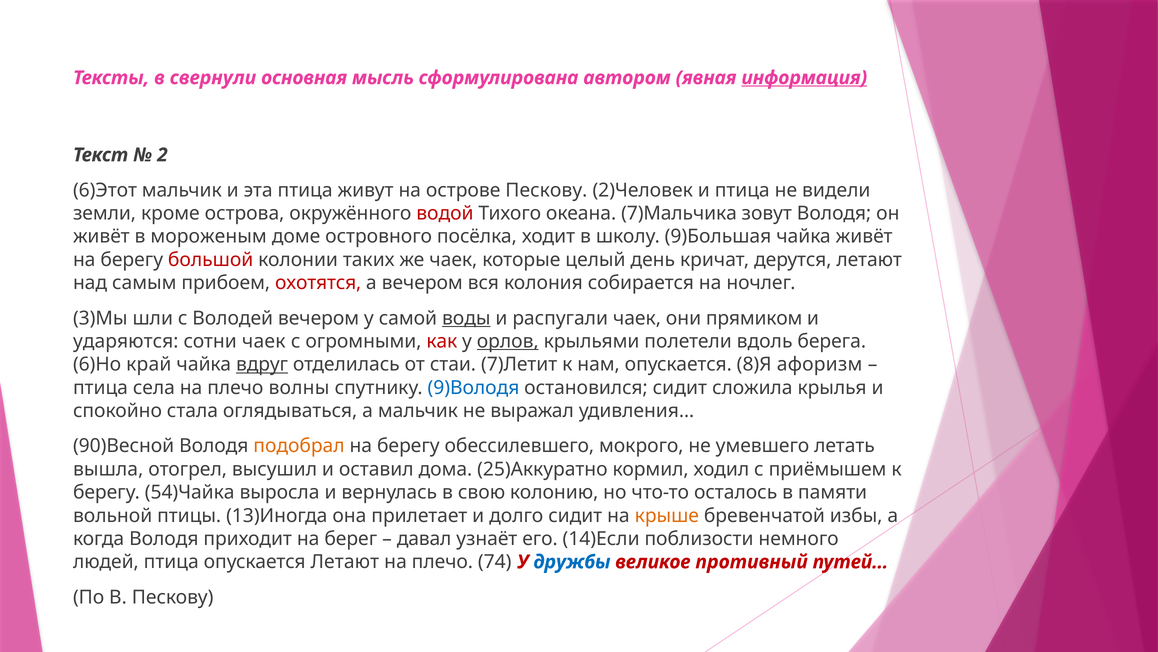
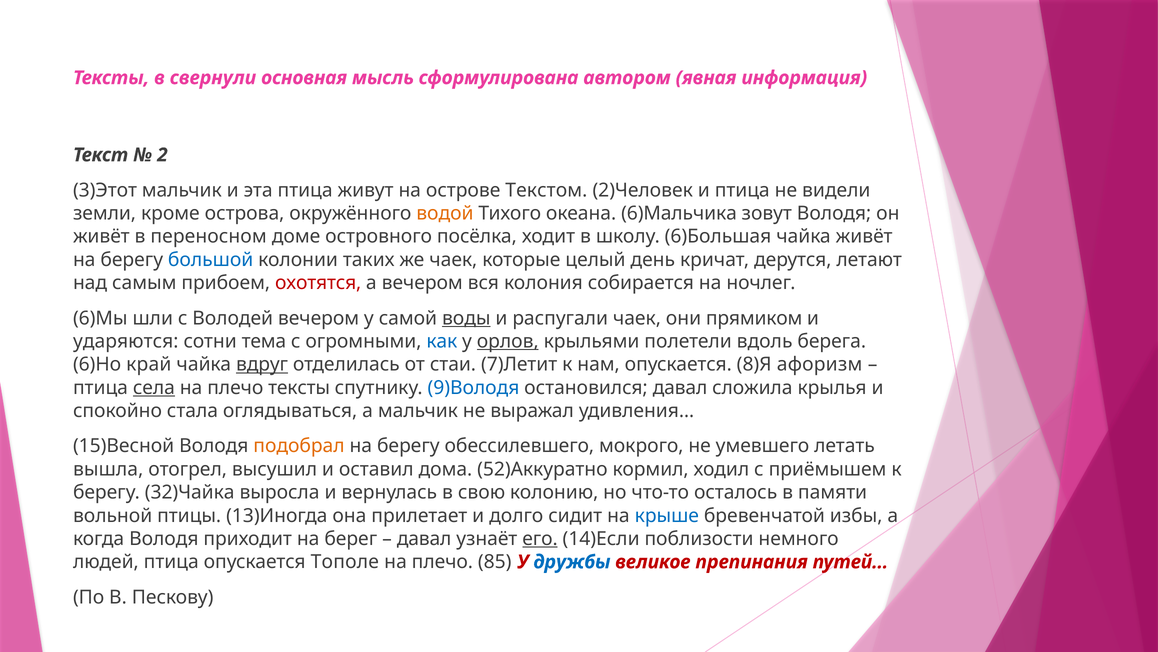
информация underline: present -> none (804, 78)
6)Этот: 6)Этот -> 3)Этот (105, 190)
острове Пескову: Пескову -> Текстом (546, 190)
водой colour: red -> orange (445, 213)
7)Мальчика: 7)Мальчика -> 6)Мальчика (679, 213)
мороженым: мороженым -> переносном (209, 236)
9)Большая: 9)Большая -> 6)Большая (718, 236)
большой colour: red -> blue (211, 260)
3)Мы: 3)Мы -> 6)Мы (100, 318)
сотни чаек: чаек -> тема (264, 341)
как colour: red -> blue (442, 341)
села underline: none -> present (154, 387)
плечо волны: волны -> тексты (299, 387)
остановился сидит: сидит -> давал (680, 387)
90)Весной: 90)Весной -> 15)Весной (124, 446)
25)Аккуратно: 25)Аккуратно -> 52)Аккуратно (542, 469)
54)Чайка: 54)Чайка -> 32)Чайка (190, 492)
крыше colour: orange -> blue (667, 515)
его underline: none -> present (540, 538)
опускается Летают: Летают -> Тополе (345, 561)
74: 74 -> 85 (495, 561)
противный: противный -> препинания (752, 561)
